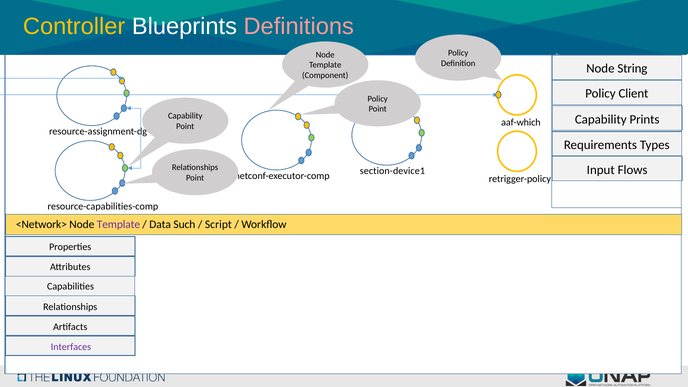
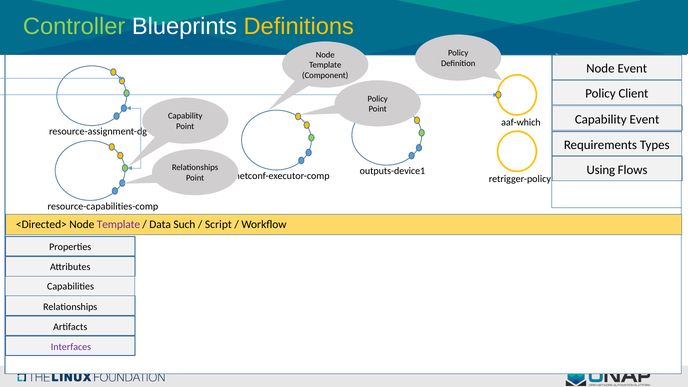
Controller colour: yellow -> light green (74, 26)
Definitions colour: pink -> yellow (299, 26)
Node String: String -> Event (632, 69)
Capability Prints: Prints -> Event (644, 119)
Input: Input -> Using (601, 170)
section-device1: section-device1 -> outputs-device1 (392, 171)
<Network>: <Network> -> <Directed> (41, 225)
